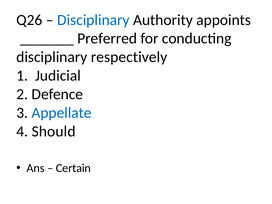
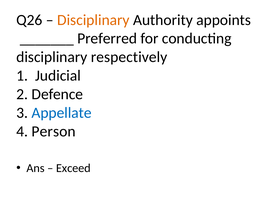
Disciplinary colour: blue -> orange (93, 20)
Should: Should -> Person (54, 131)
Certain: Certain -> Exceed (73, 168)
